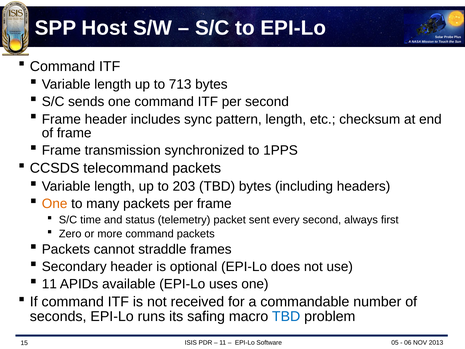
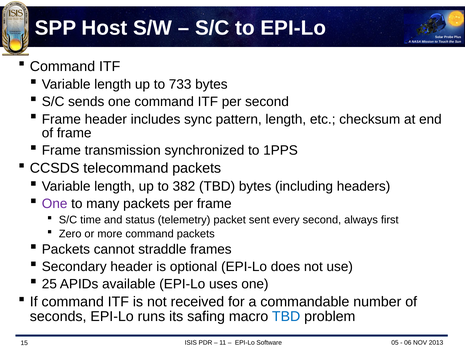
713: 713 -> 733 (180, 84)
203: 203 -> 382 (184, 186)
One colour: orange -> purple (55, 204)
11: 11 -> 25 (49, 284)
